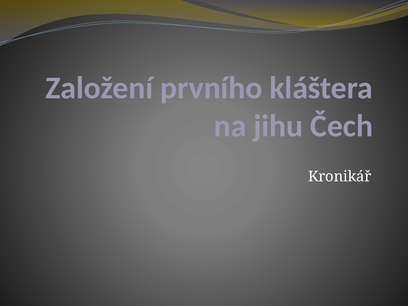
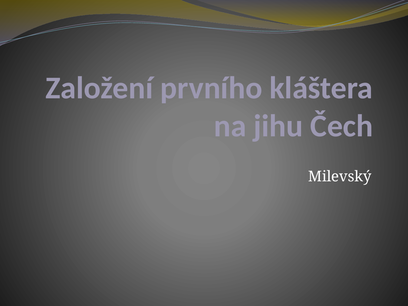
Kronikář: Kronikář -> Milevský (340, 177)
